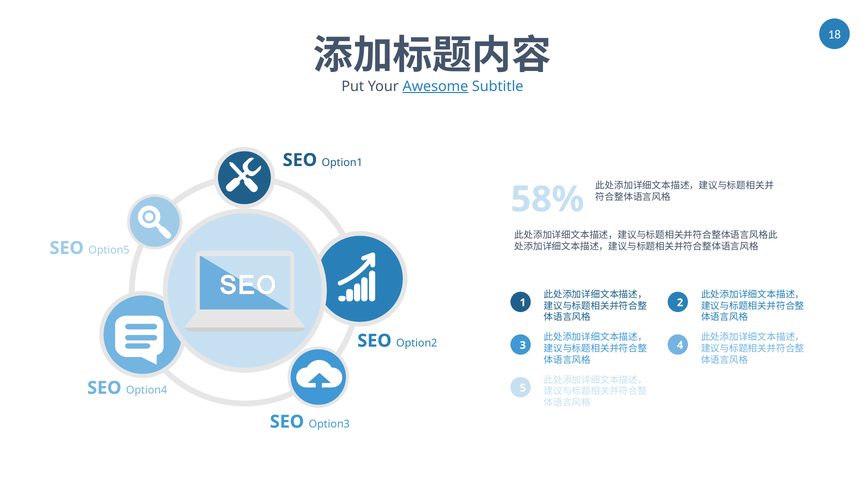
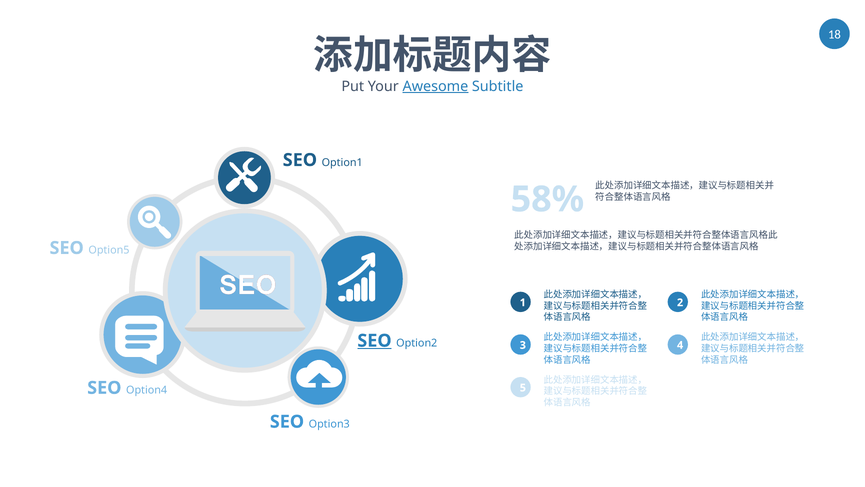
SEO underline: none -> present (374, 340)
